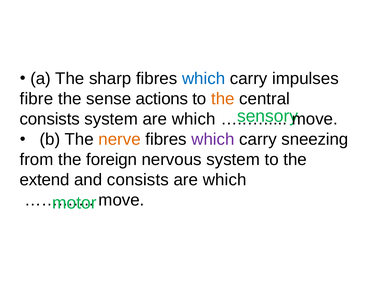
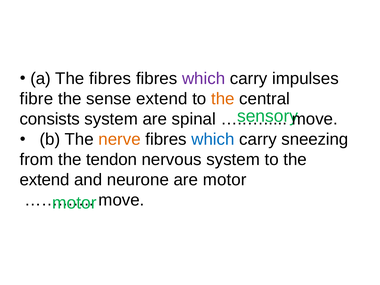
The sharp: sharp -> fibres (110, 78)
which colour: blue -> purple (204, 78)
sense actions: actions -> extend (162, 99)
system are which: which -> spinal (194, 119)
which colour: purple -> blue (213, 139)
foreign: foreign -> tendon (112, 160)
and consists: consists -> neurone (138, 180)
which: which -> motor (225, 180)
